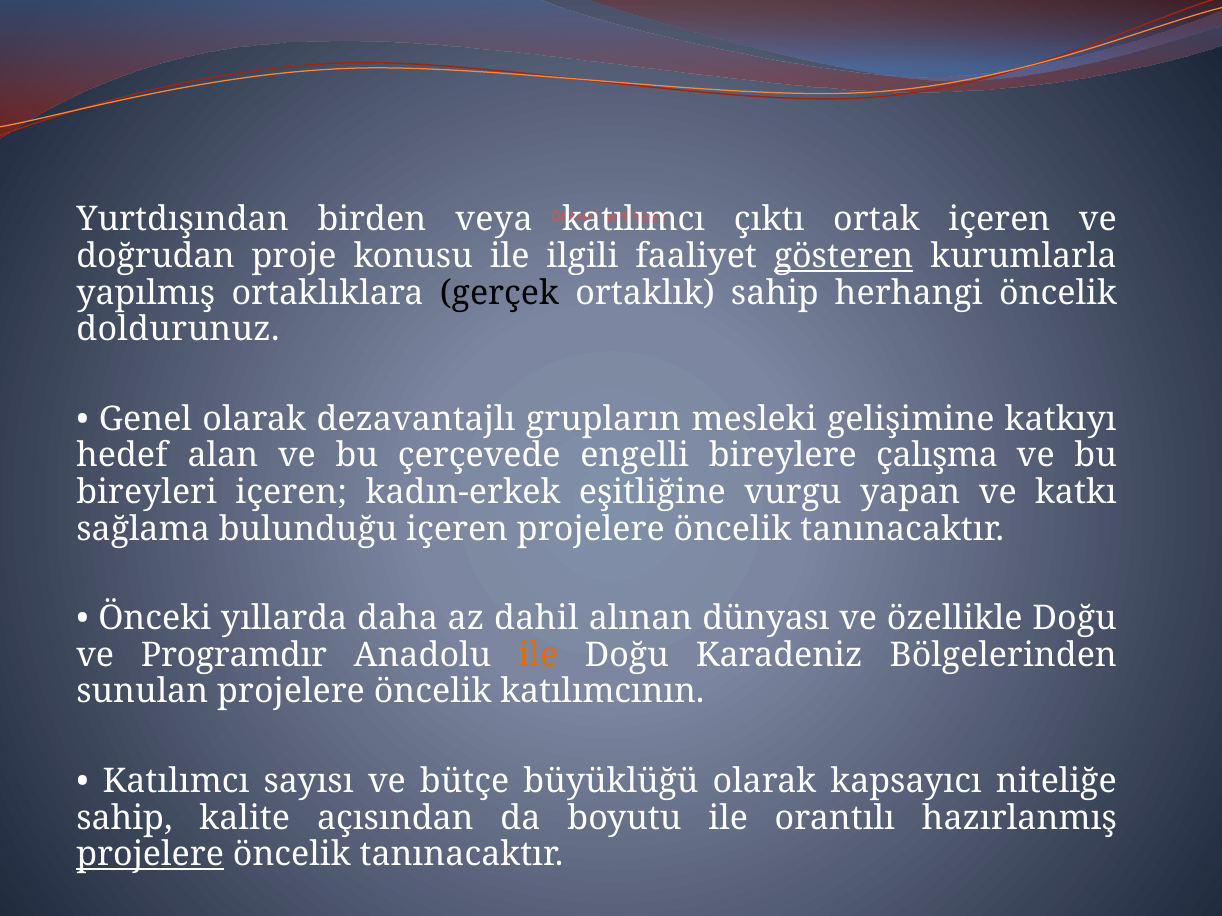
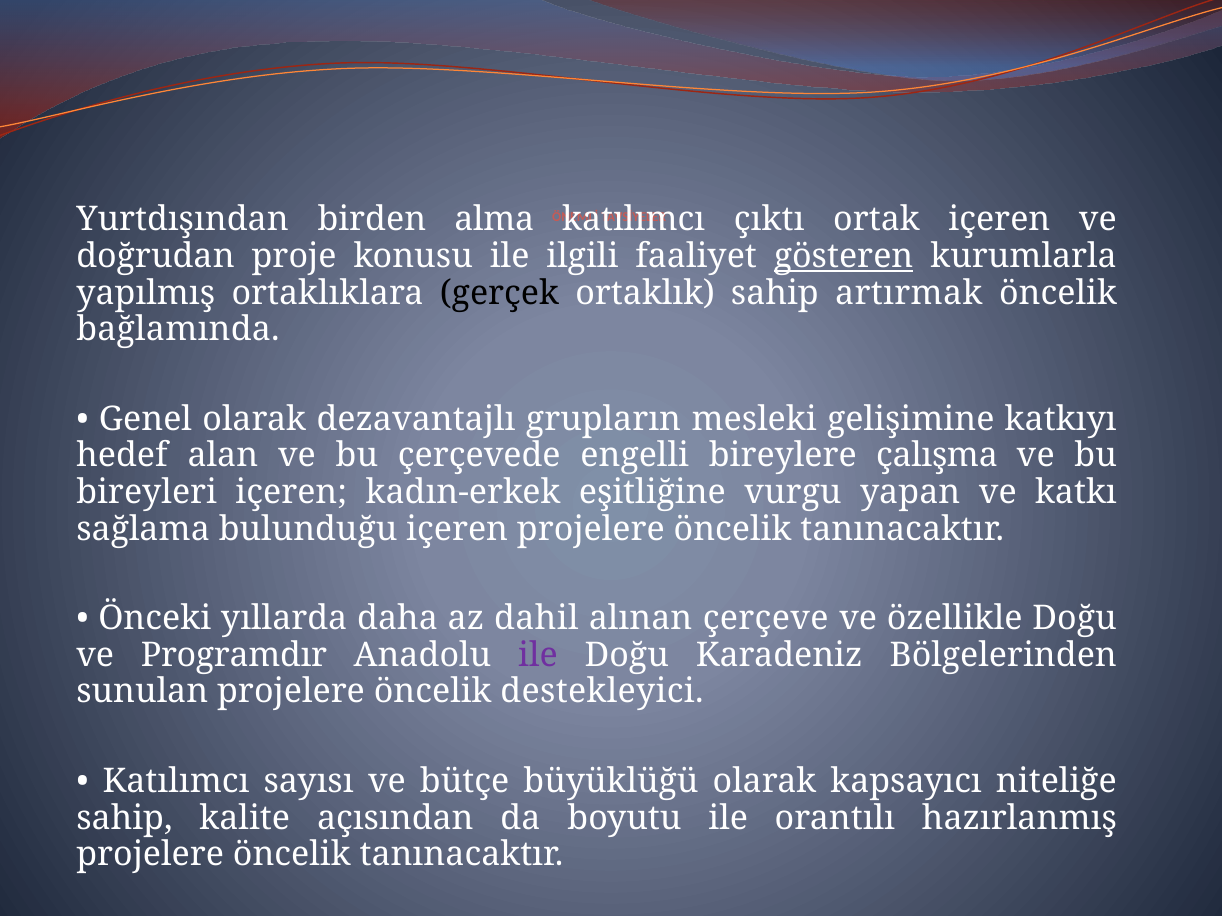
veya: veya -> alma (494, 220)
herhangi: herhangi -> artırmak (909, 293)
doldurunuz: doldurunuz -> bağlamında (178, 330)
dünyası: dünyası -> çerçeve (766, 619)
ile colour: orange -> purple (538, 655)
katılımcının: katılımcının -> destekleyici (602, 692)
projelere underline: present -> none (150, 855)
